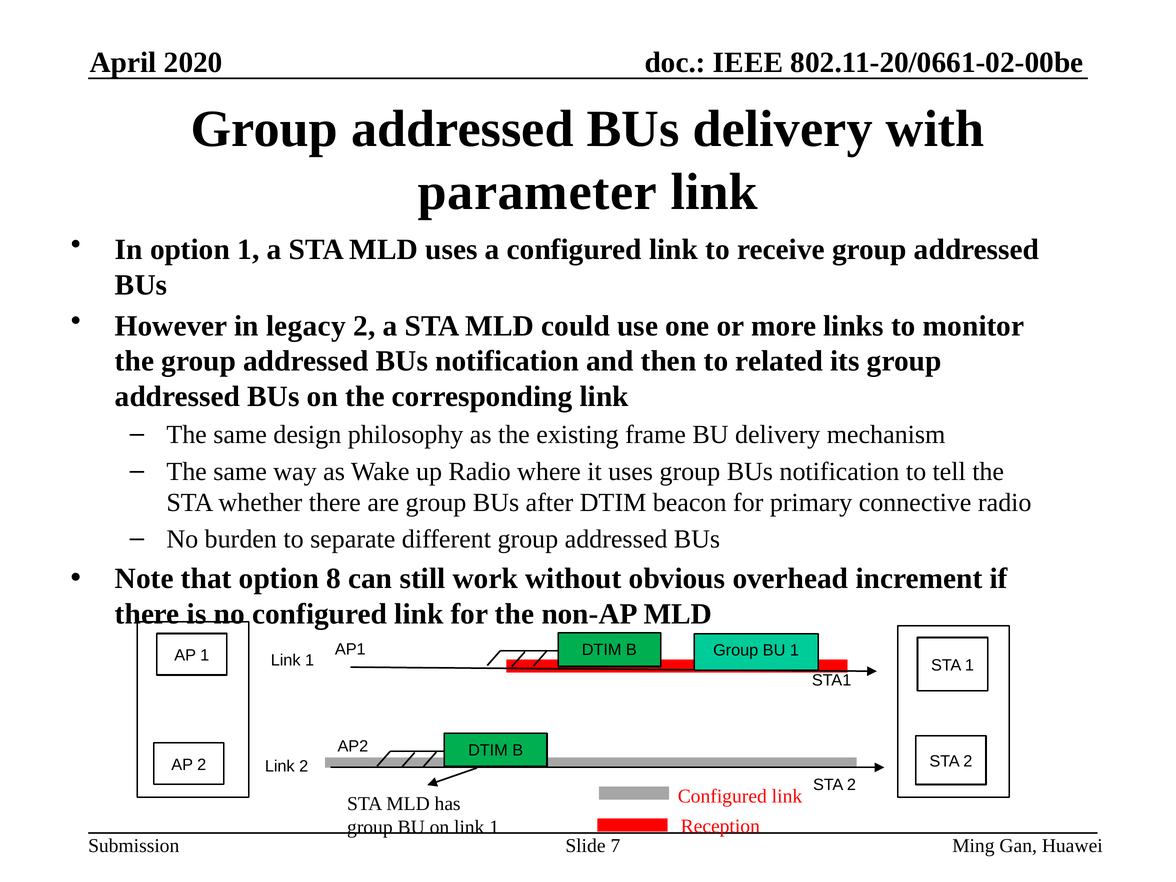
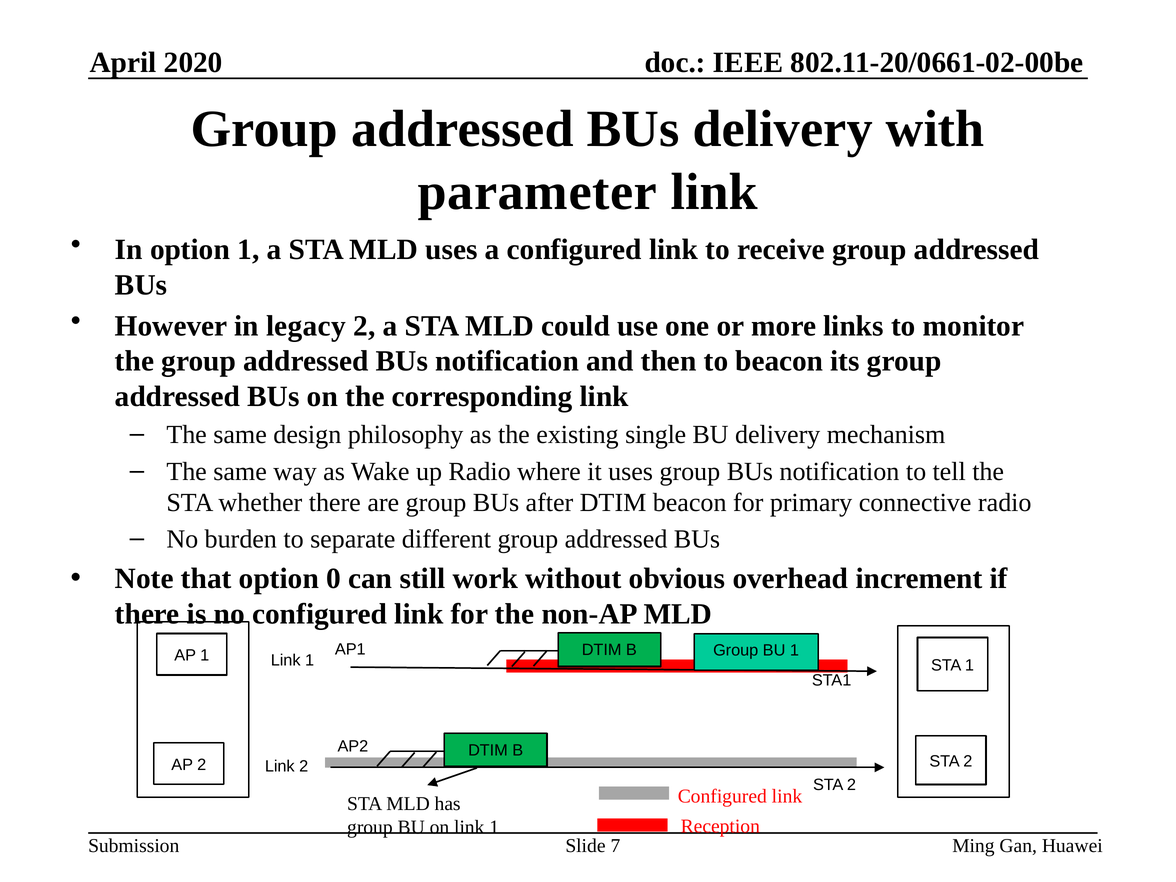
to related: related -> beacon (779, 361)
frame: frame -> single (656, 435)
8: 8 -> 0 (334, 579)
